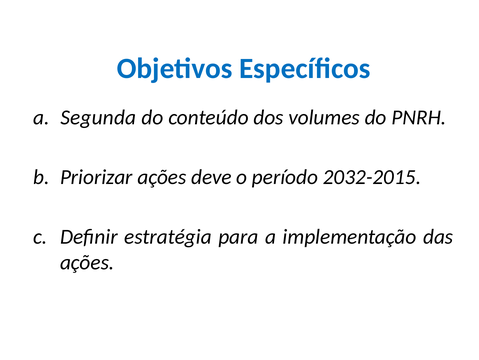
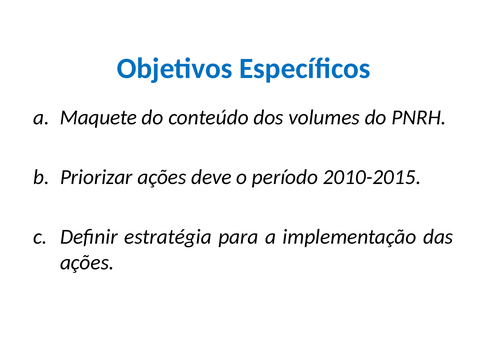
Segunda: Segunda -> Maquete (99, 117)
2032-2015: 2032-2015 -> 2010-2015 (372, 177)
